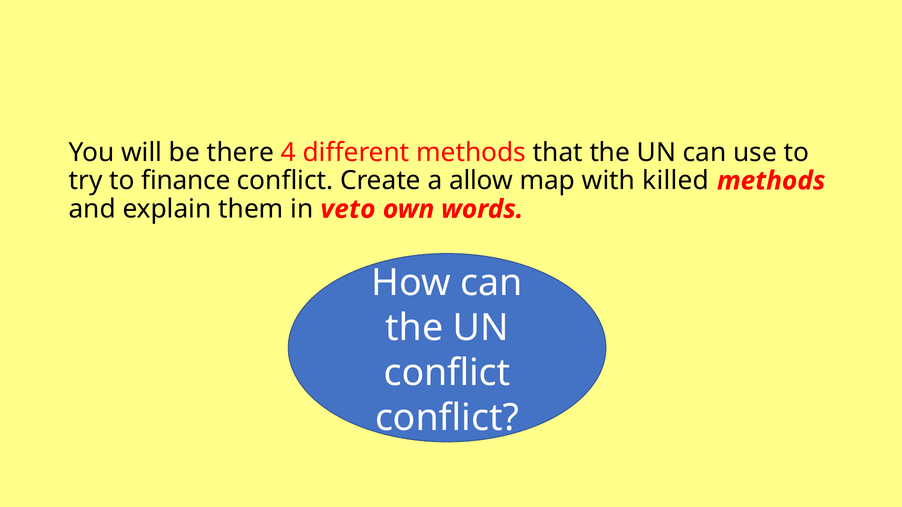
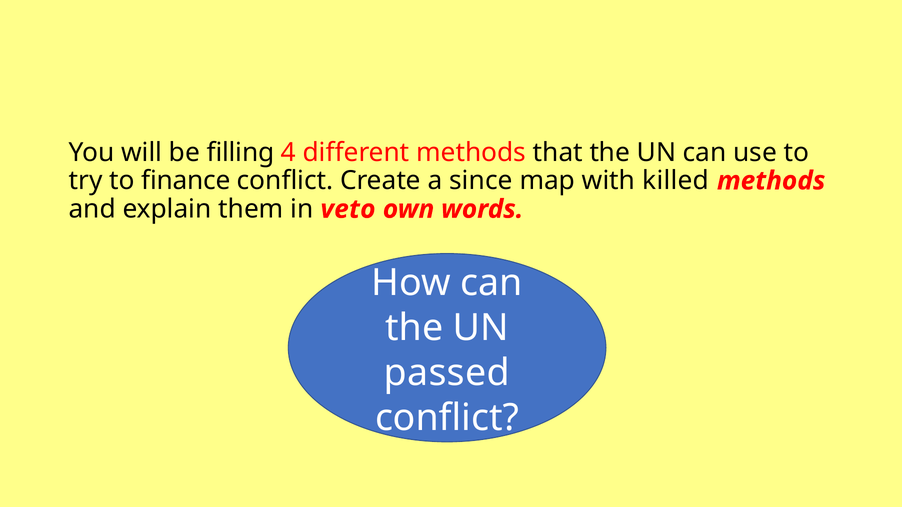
there: there -> filling (241, 153)
allow: allow -> since (481, 181)
conflict: conflict -> passed (447, 373)
